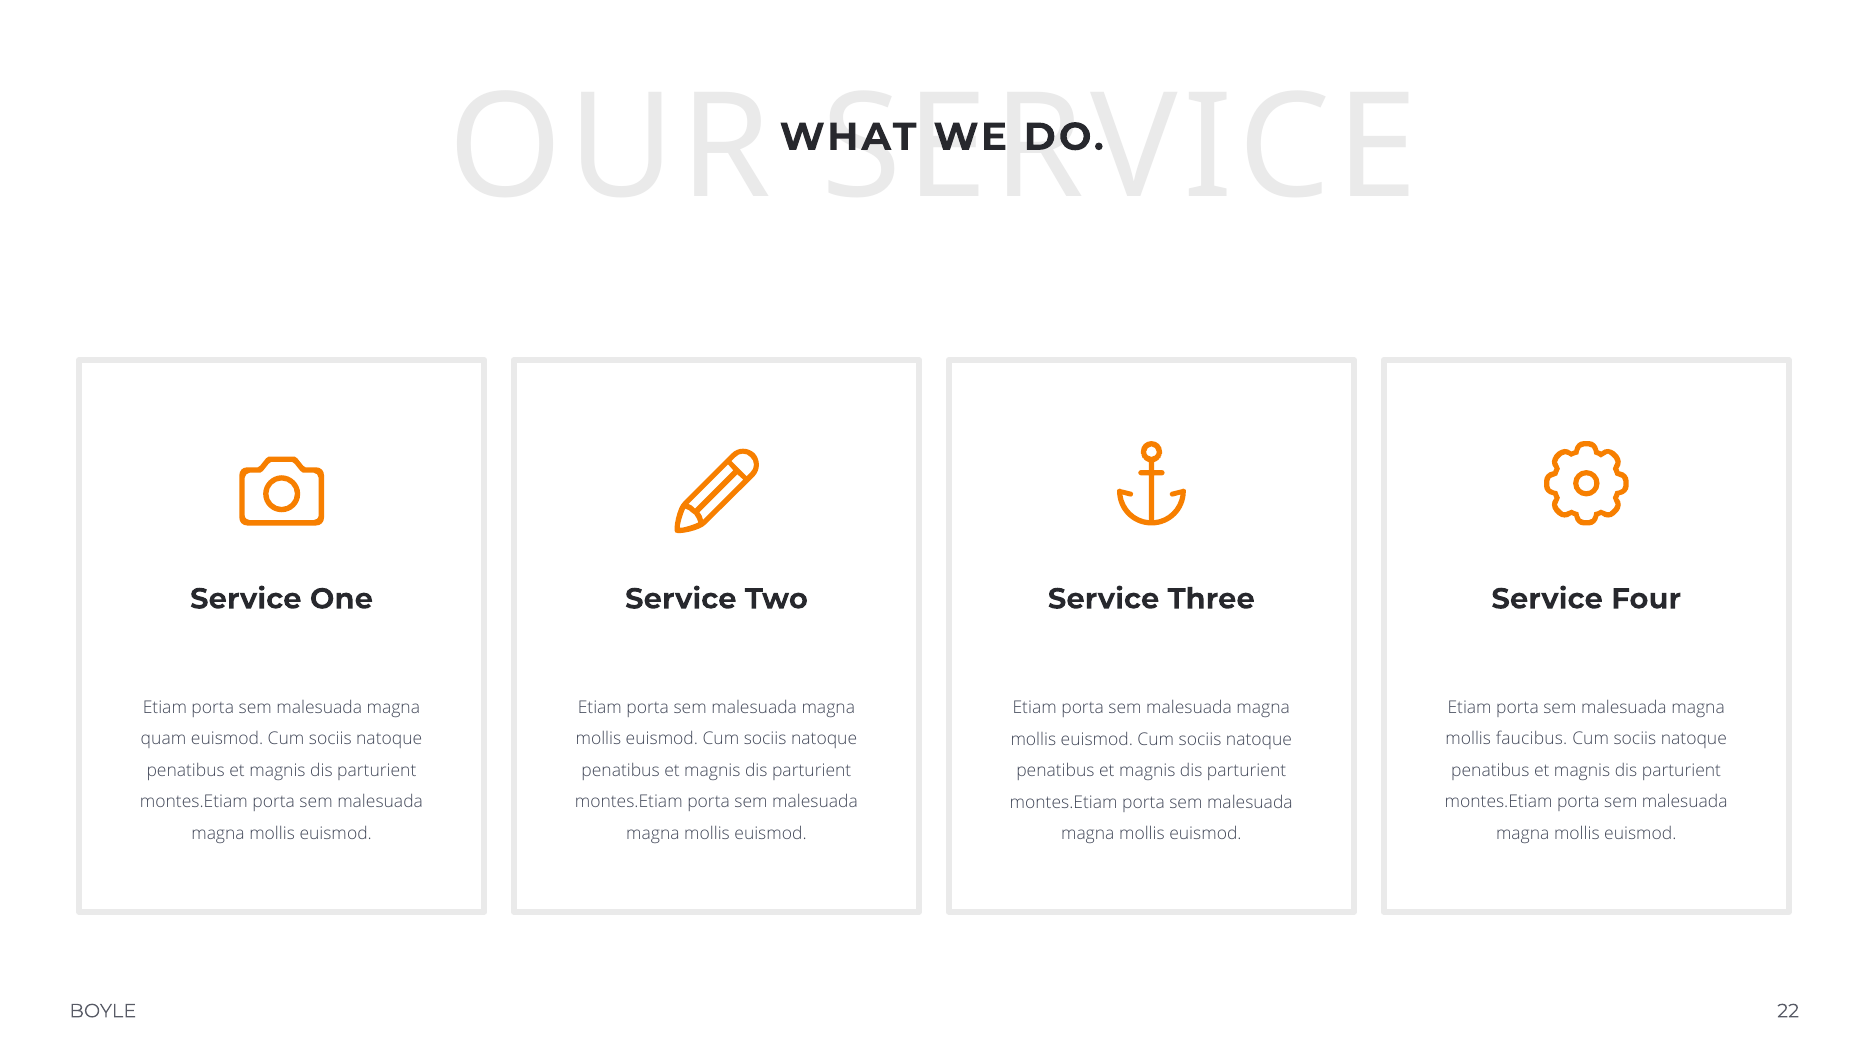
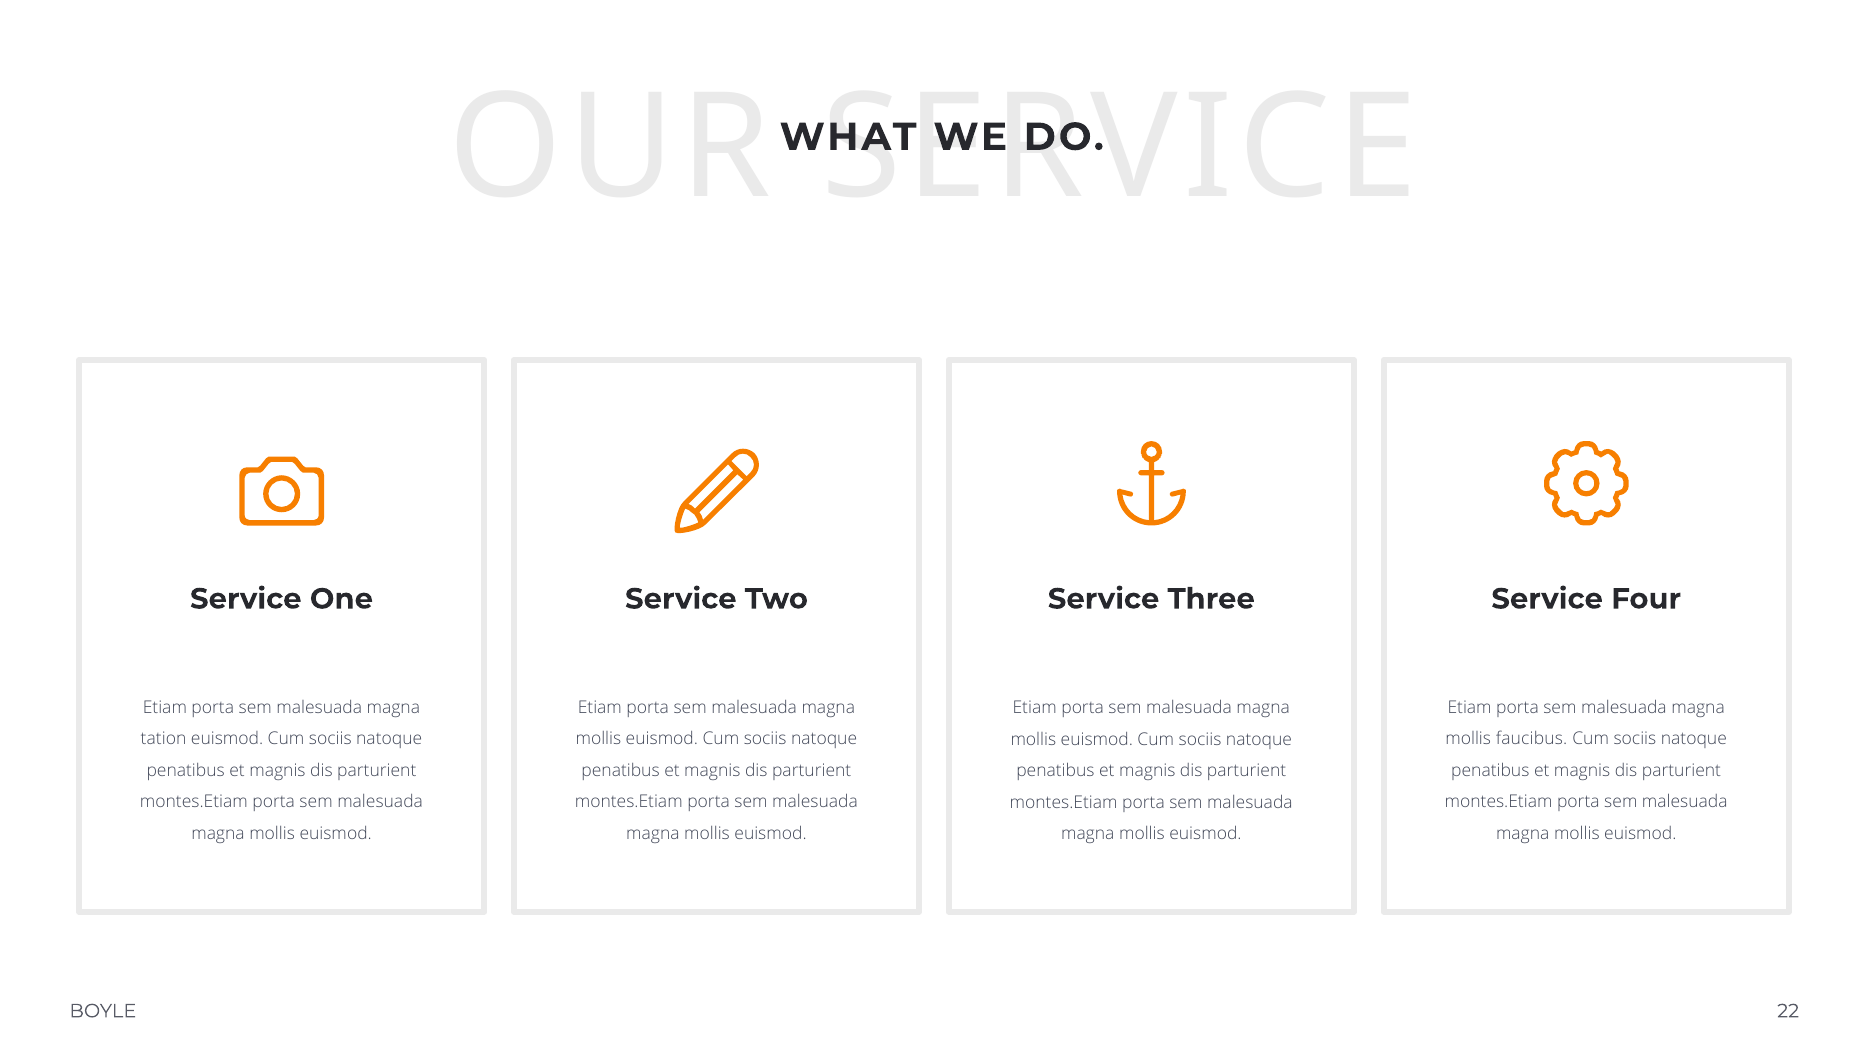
quam: quam -> tation (164, 739)
